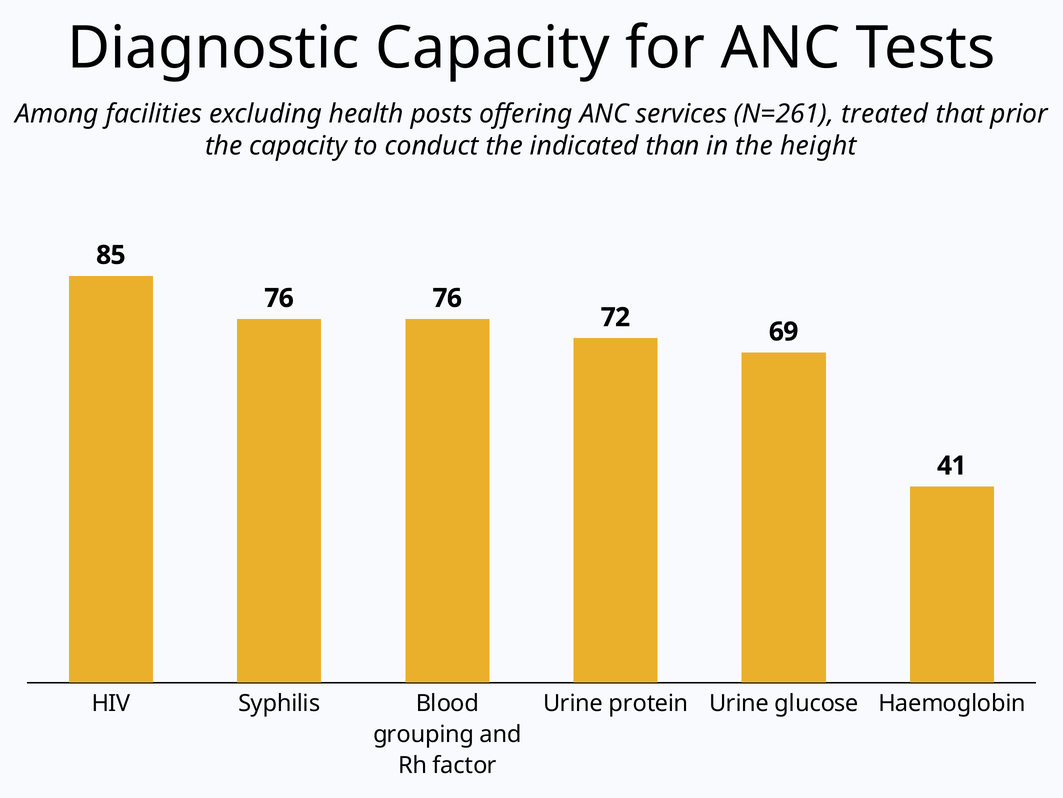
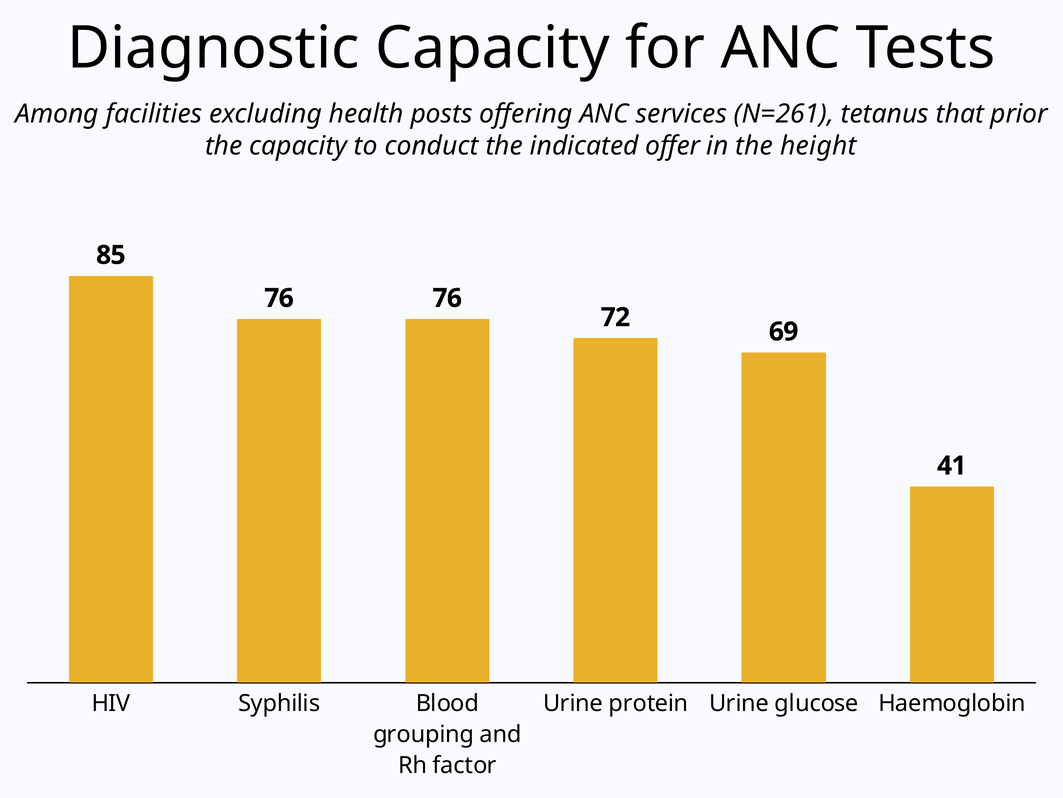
treated: treated -> tetanus (885, 114)
than: than -> offer (673, 146)
